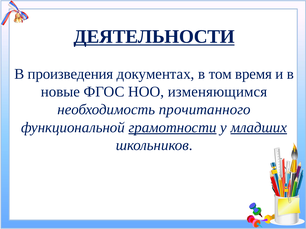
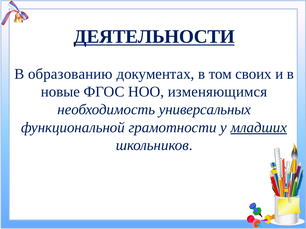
произведения: произведения -> образованию (70, 74)
время: время -> своих (254, 74)
прочитанного: прочитанного -> универсальных (205, 110)
грамотности underline: present -> none (173, 128)
